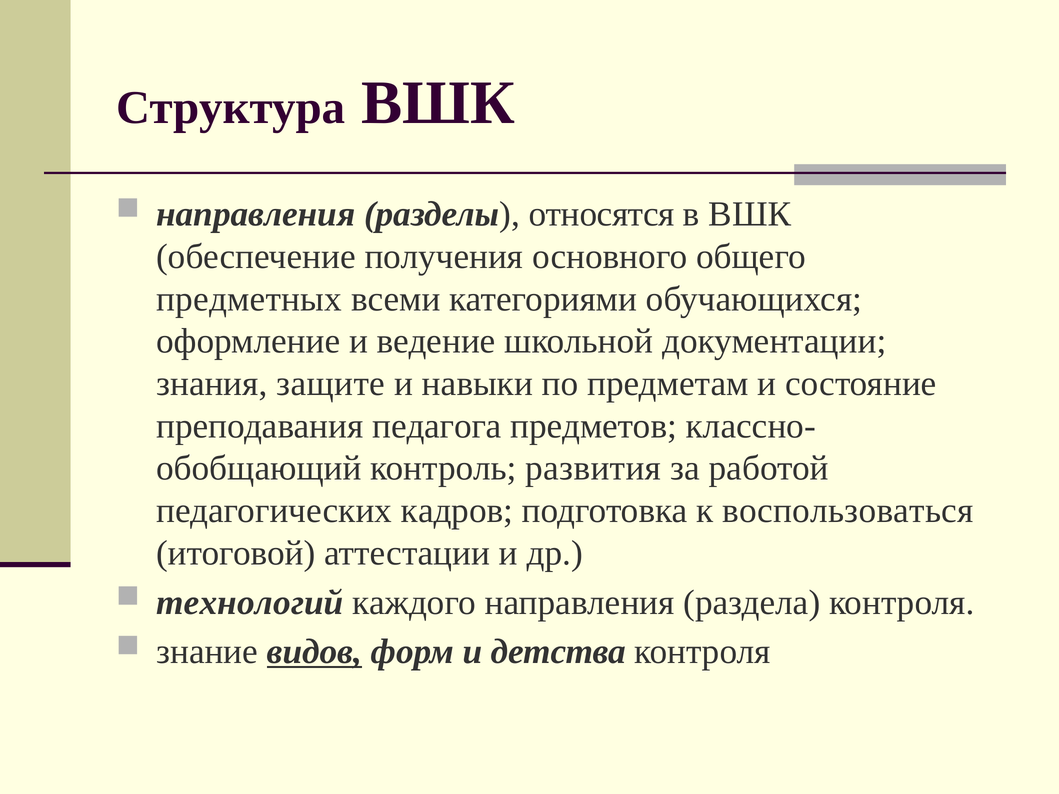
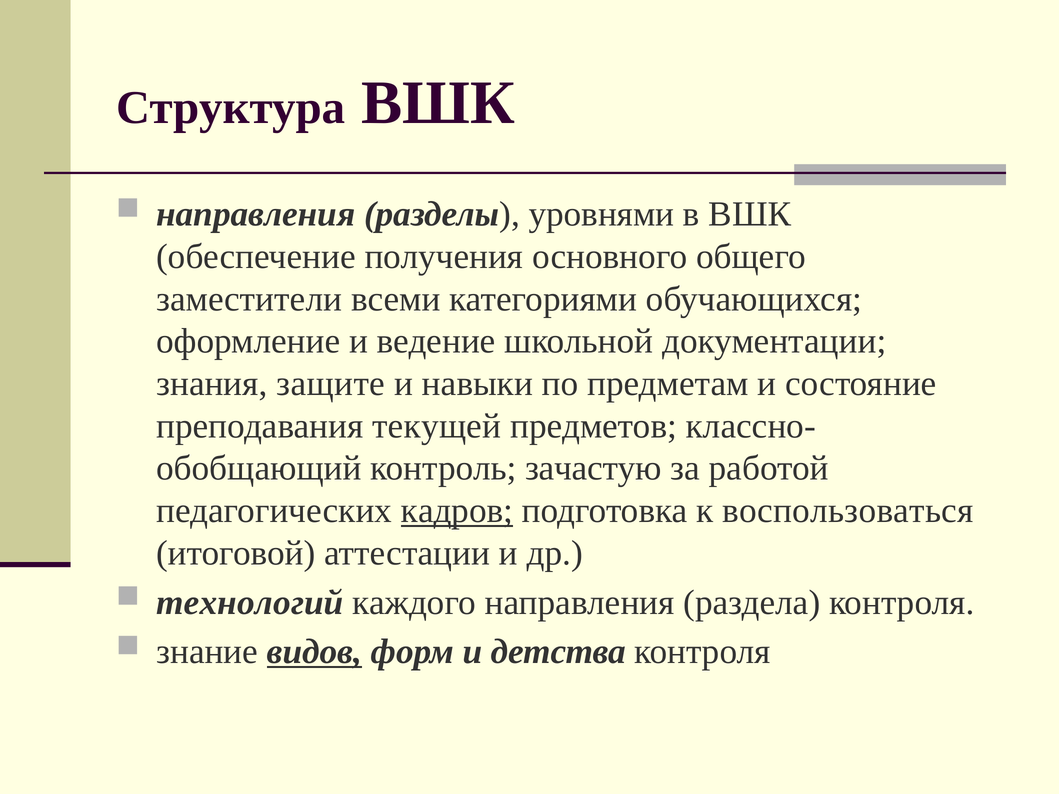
относятся: относятся -> уровнями (601, 214)
предметных: предметных -> заместители (249, 299)
педагога: педагога -> текущей (437, 426)
развития: развития -> зачастую (593, 468)
кадров underline: none -> present (457, 511)
